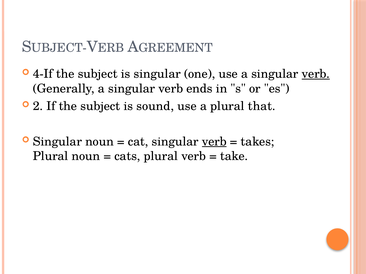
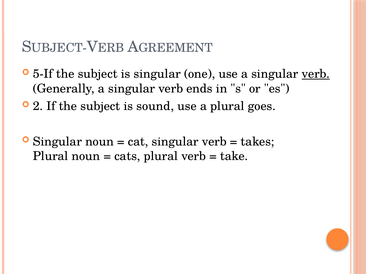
4-If: 4-If -> 5-If (43, 74)
that: that -> goes (262, 106)
verb underline: present -> none (214, 142)
